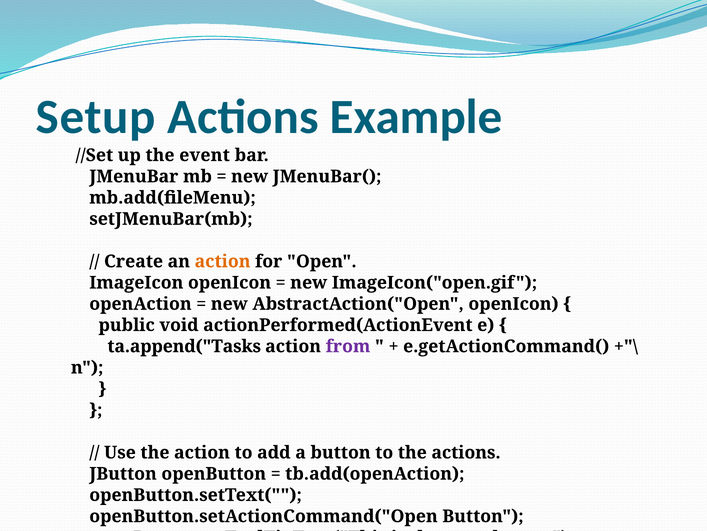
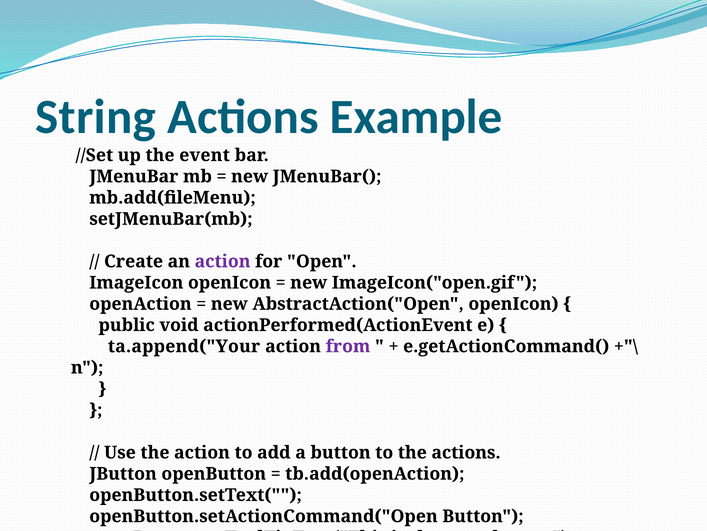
Setup: Setup -> String (96, 117)
action colour: orange -> purple (223, 261)
ta.append("Tasks: ta.append("Tasks -> ta.append("Your (184, 346)
